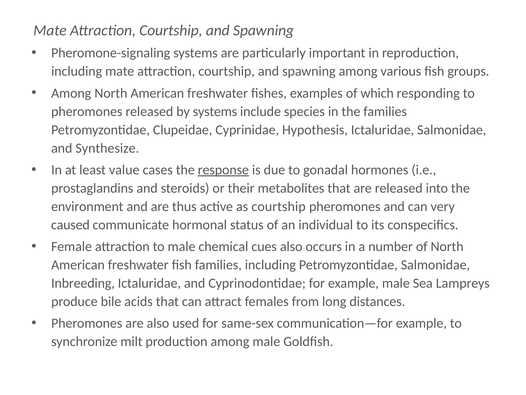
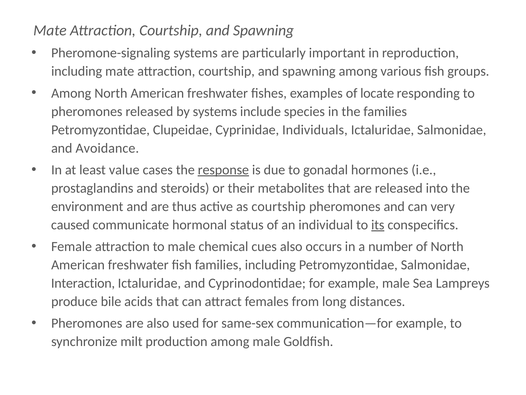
which: which -> locate (377, 93)
Hypothesis: Hypothesis -> Individuals (315, 130)
Synthesize: Synthesize -> Avoidance (107, 148)
its underline: none -> present (378, 225)
Inbreeding: Inbreeding -> Interaction (83, 283)
